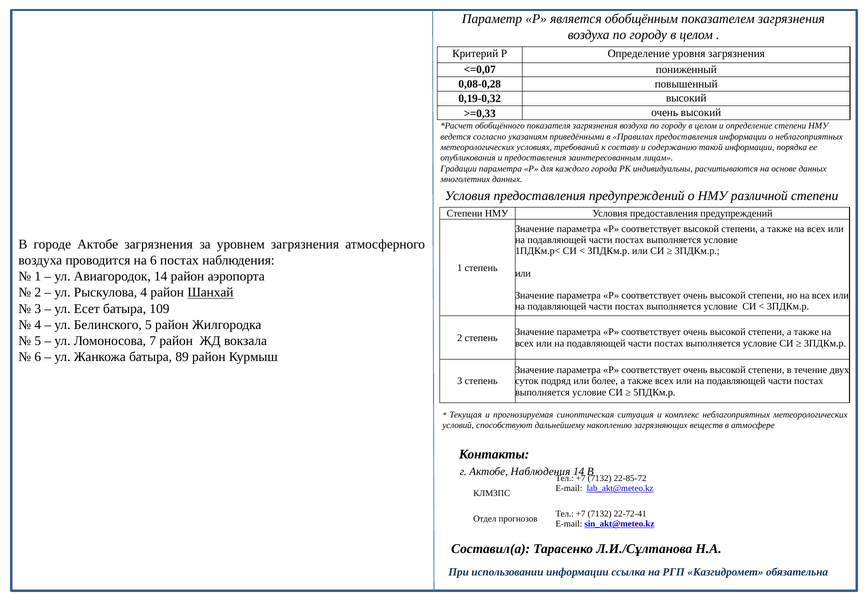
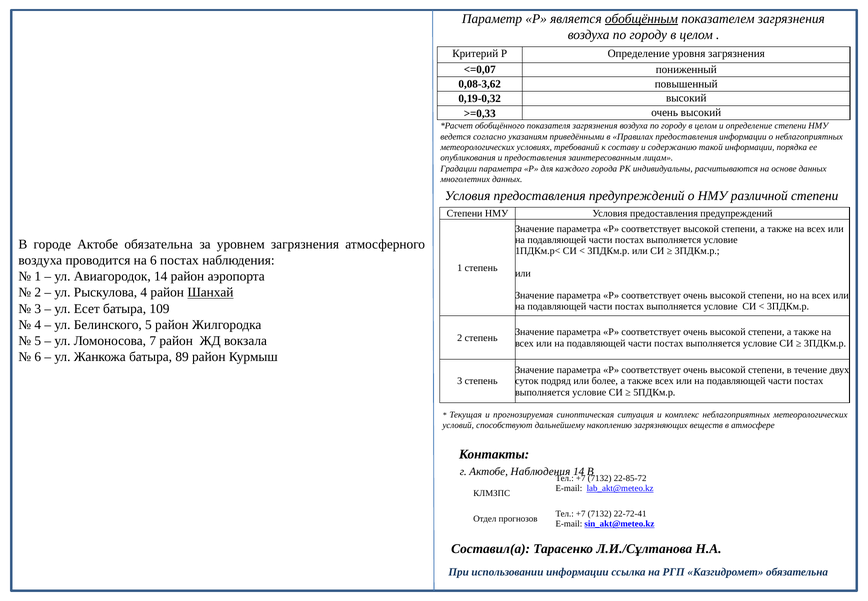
обобщённым underline: none -> present (641, 19)
0,08-0,28: 0,08-0,28 -> 0,08-3,62 (480, 84)
Актобе загрязнения: загрязнения -> обязательна (159, 244)
